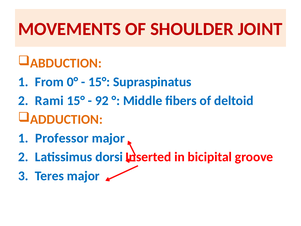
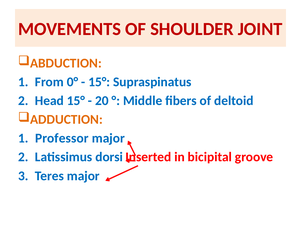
Rami: Rami -> Head (49, 101)
92: 92 -> 20 (102, 101)
